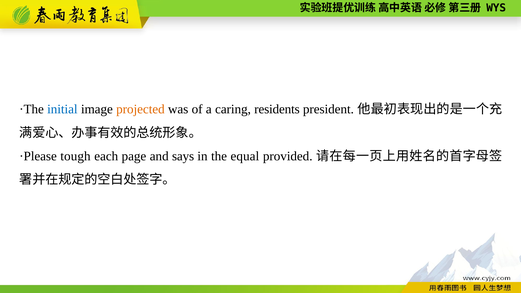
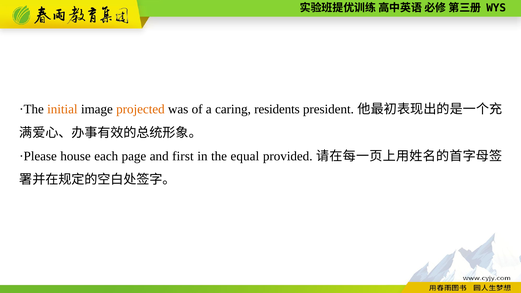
initial colour: blue -> orange (62, 109)
tough: tough -> house (76, 156)
says: says -> first (183, 156)
